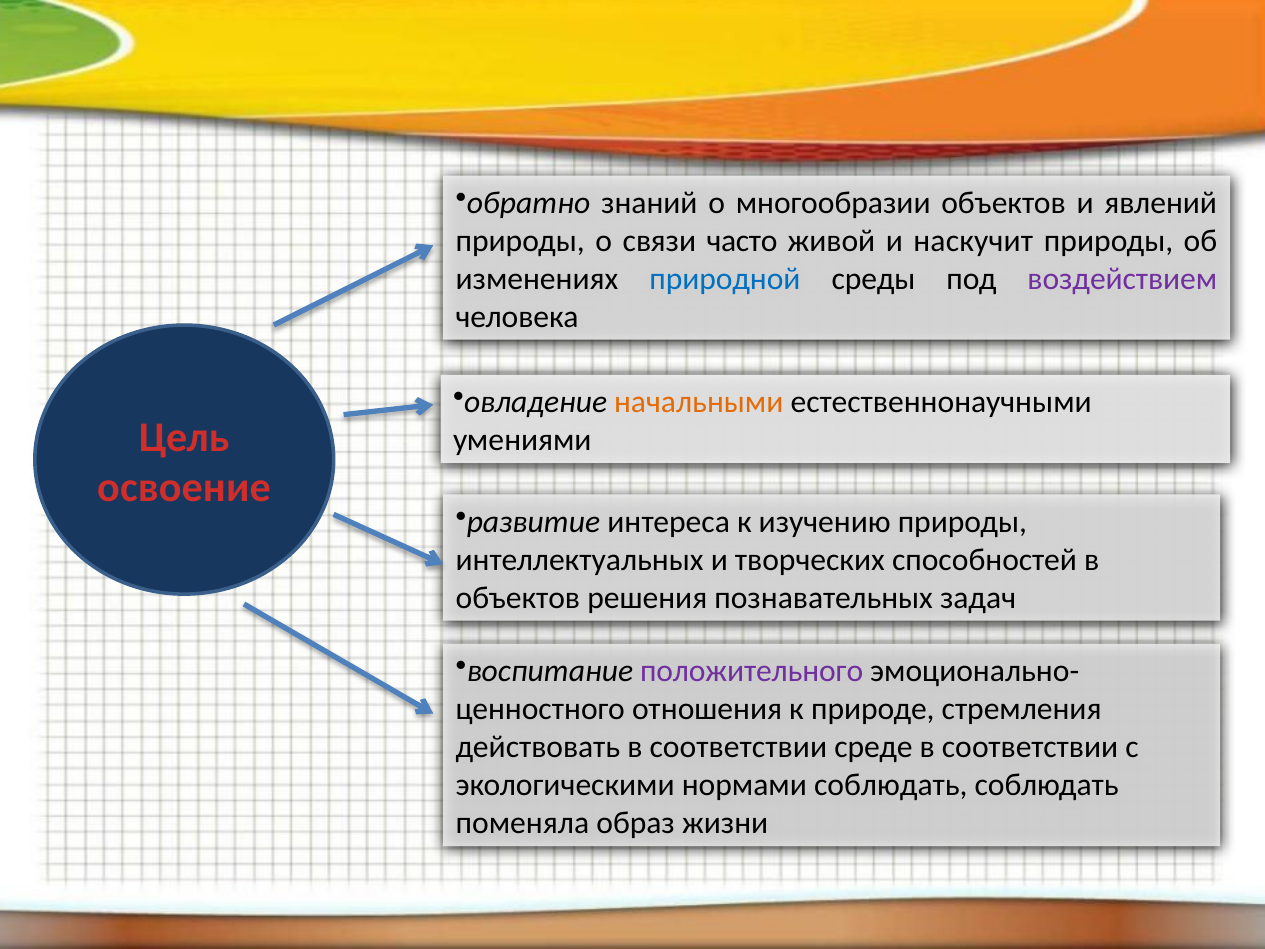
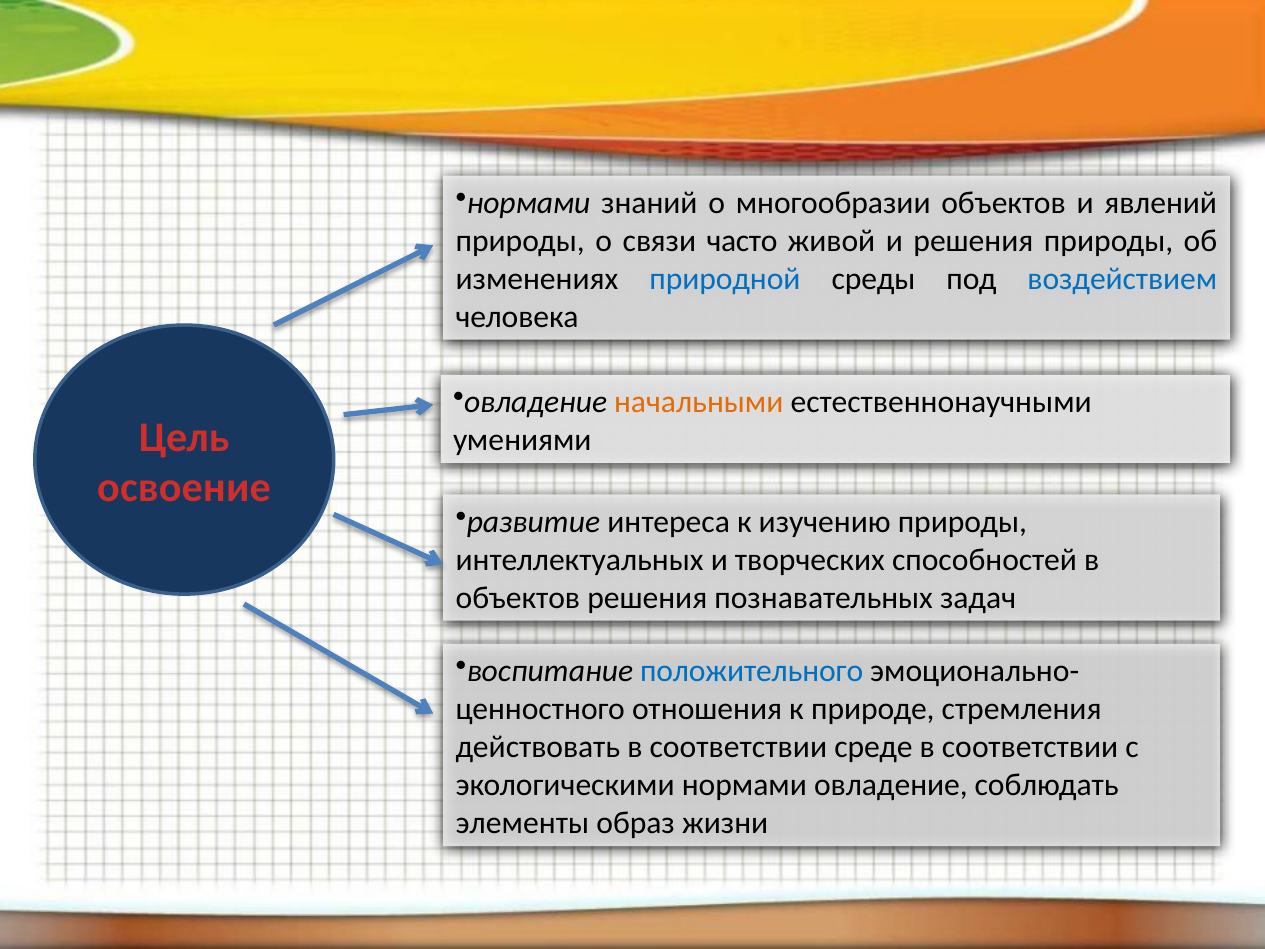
обратно: обратно -> нормами (529, 203)
и наскучит: наскучит -> решения (973, 241)
воздействием colour: purple -> blue (1122, 279)
положительного colour: purple -> blue (752, 671)
нормами соблюдать: соблюдать -> овладение (891, 785)
поменяла: поменяла -> элементы (522, 823)
